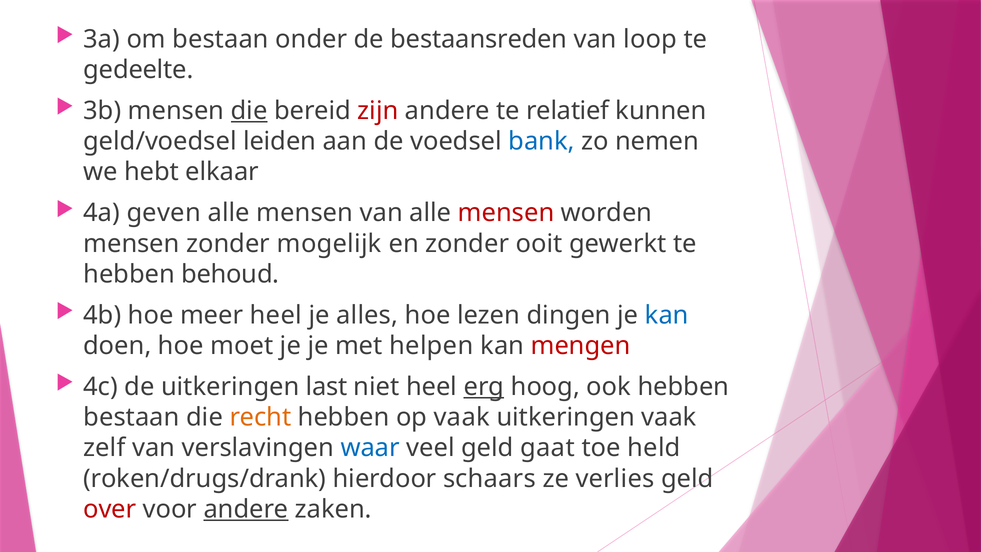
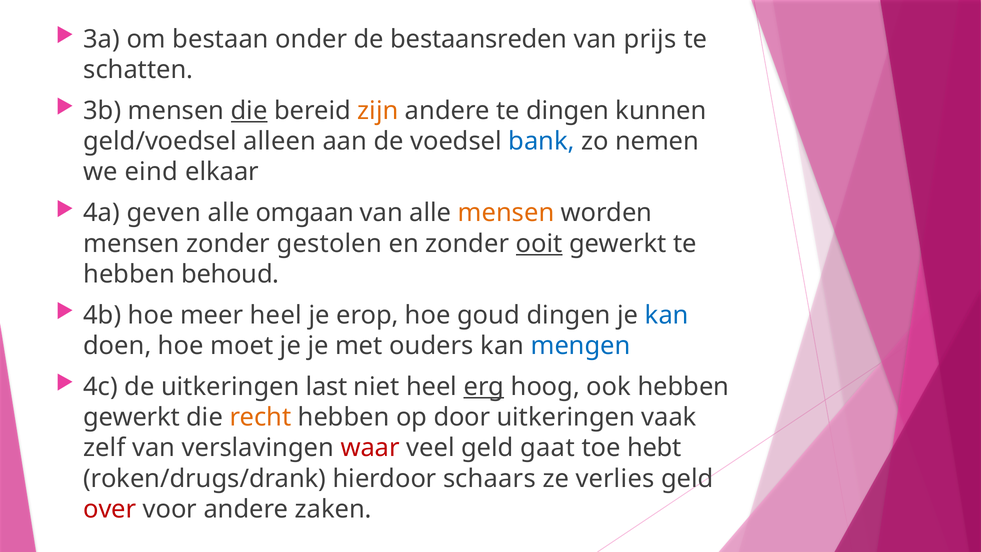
loop: loop -> prijs (650, 39)
gedeelte: gedeelte -> schatten (138, 70)
zijn colour: red -> orange (378, 111)
te relatief: relatief -> dingen (568, 111)
leiden: leiden -> alleen (280, 141)
hebt: hebt -> eind (151, 172)
mensen: mensen -> omgaan (305, 213)
mensen colour: red -> orange (506, 213)
mogelijk: mogelijk -> gestolen (329, 244)
ooit underline: none -> present (539, 244)
alles: alles -> erop (367, 315)
lezen: lezen -> goud (489, 315)
helpen: helpen -> ouders (431, 346)
mengen colour: red -> blue (581, 346)
bestaan: bestaan -> gewerkt (132, 417)
op vaak: vaak -> door (462, 417)
waar colour: blue -> red (370, 448)
held: held -> hebt (654, 448)
andere underline: present -> none (246, 509)
